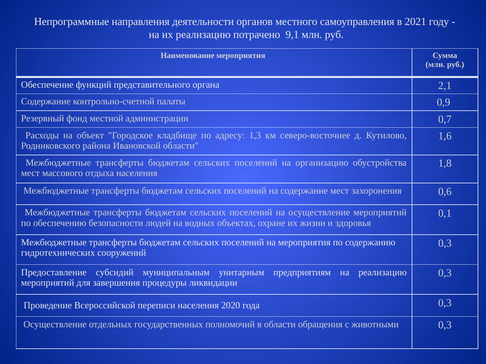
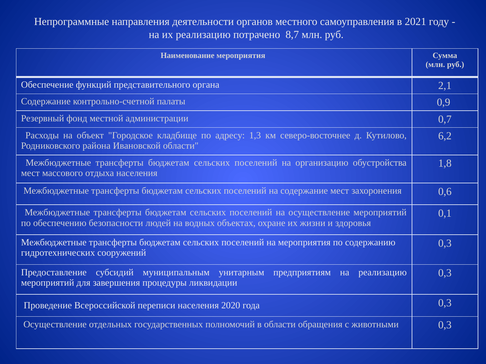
9,1: 9,1 -> 8,7 (292, 35)
1,6: 1,6 -> 6,2 (445, 136)
